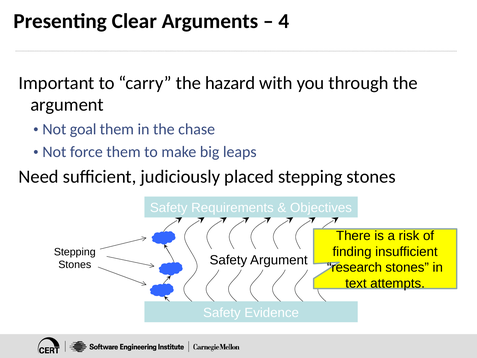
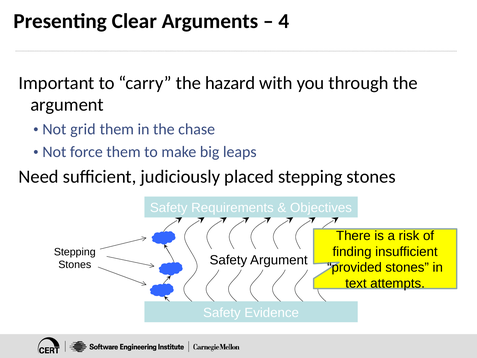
goal: goal -> grid (83, 129)
research: research -> provided (355, 267)
